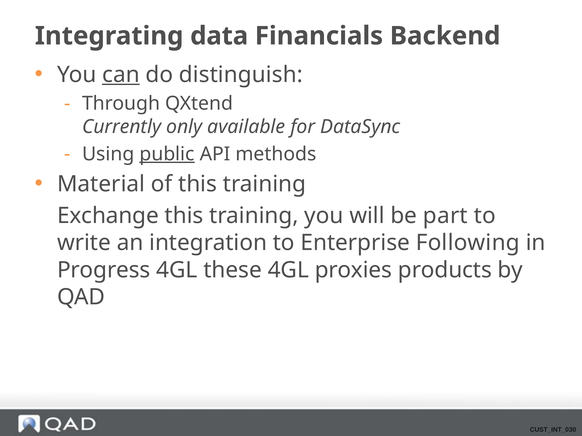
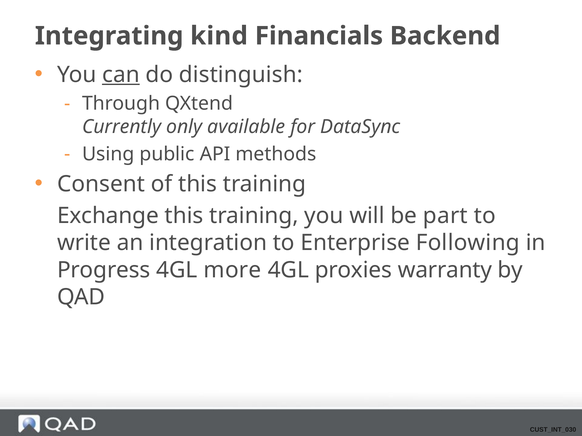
data: data -> kind (219, 36)
public underline: present -> none (167, 154)
Material: Material -> Consent (101, 184)
these: these -> more (232, 270)
products: products -> warranty (445, 270)
